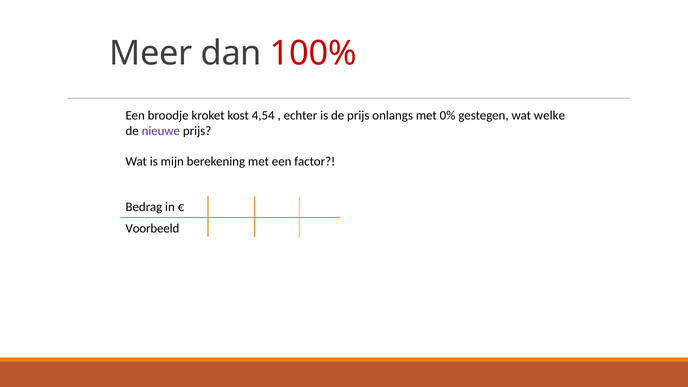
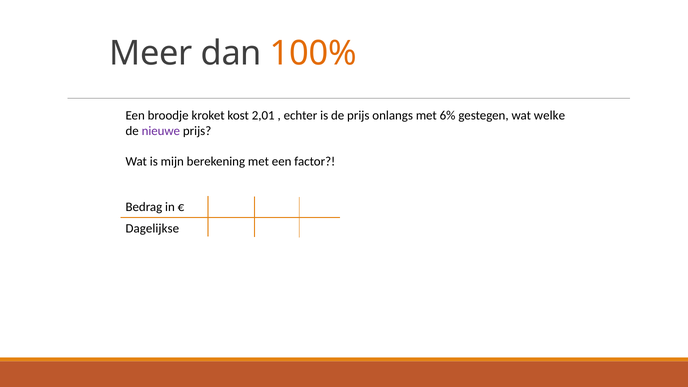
100% colour: red -> orange (313, 53)
4,54: 4,54 -> 2,01 (263, 115)
0%: 0% -> 6% (448, 115)
Voorbeeld: Voorbeeld -> Dagelijkse (152, 229)
